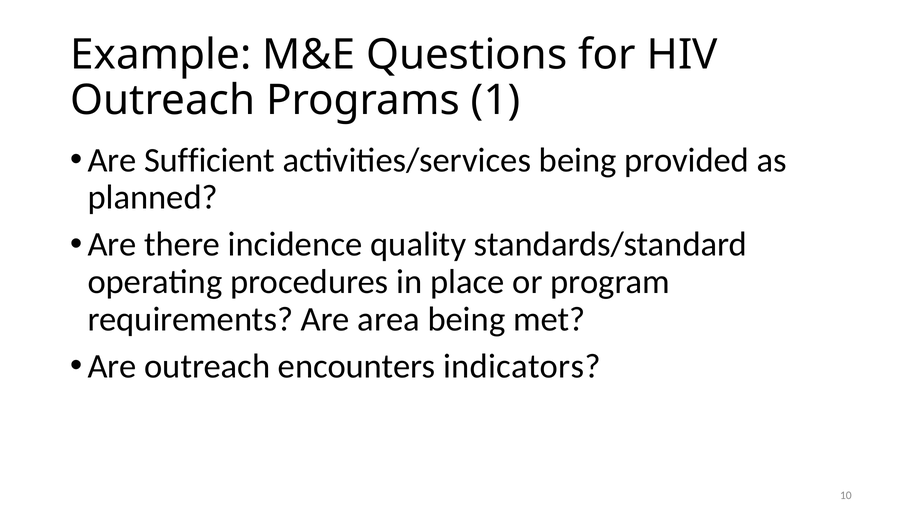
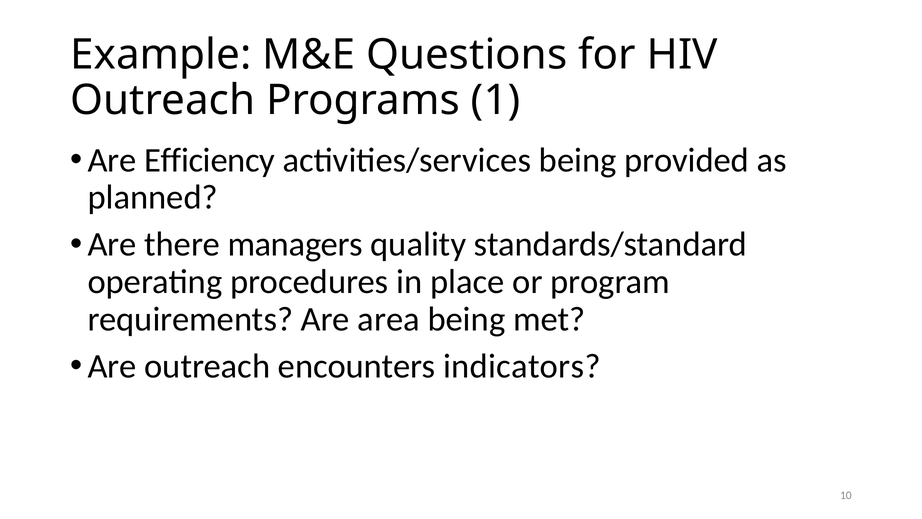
Sufficient: Sufficient -> Efficiency (210, 160)
incidence: incidence -> managers (295, 244)
